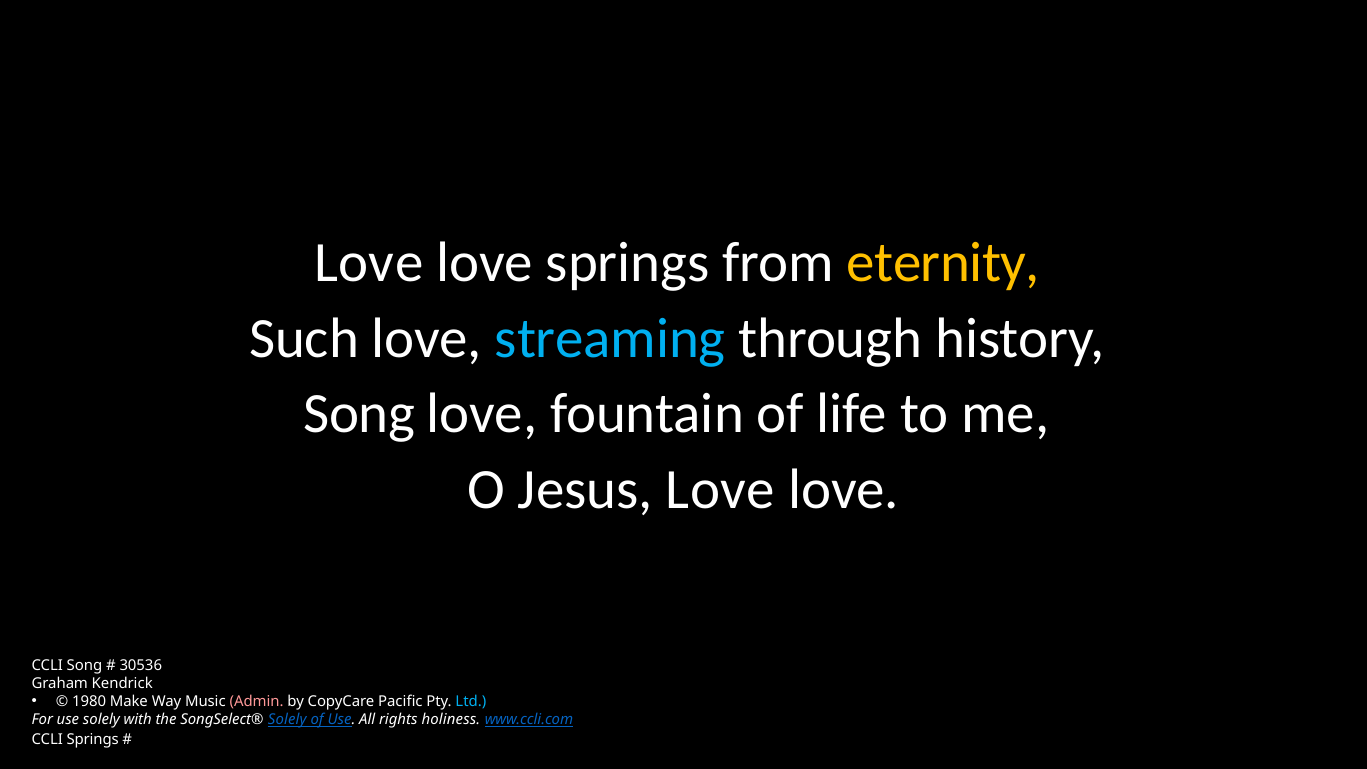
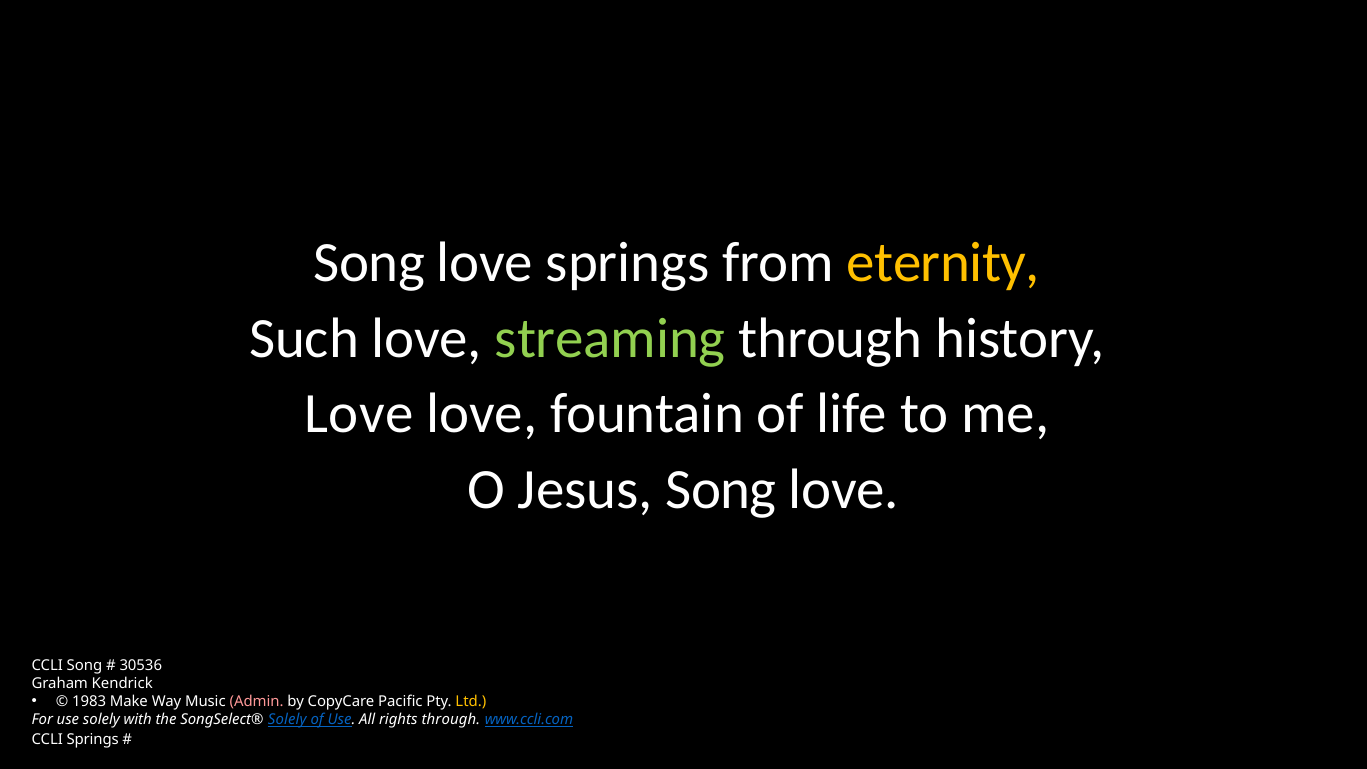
Love: Love -> Song (369, 262)
streaming colour: light blue -> light green (610, 338)
Song: Song -> Love (359, 414)
Jesus Love: Love -> Song (721, 490)
1980: 1980 -> 1983 (89, 702)
Ltd colour: light blue -> yellow (471, 702)
rights holiness: holiness -> through (451, 720)
